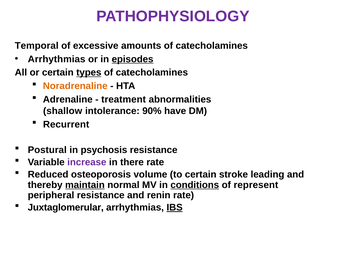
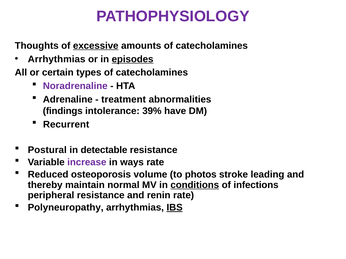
Temporal: Temporal -> Thoughts (37, 46)
excessive underline: none -> present (96, 46)
types underline: present -> none (89, 73)
Noradrenaline colour: orange -> purple (75, 86)
shallow: shallow -> findings (63, 111)
90%: 90% -> 39% (152, 111)
psychosis: psychosis -> detectable (104, 150)
there: there -> ways (132, 163)
to certain: certain -> photos (201, 175)
maintain underline: present -> none (85, 185)
represent: represent -> infections (256, 185)
Juxtaglomerular: Juxtaglomerular -> Polyneuropathy (66, 208)
